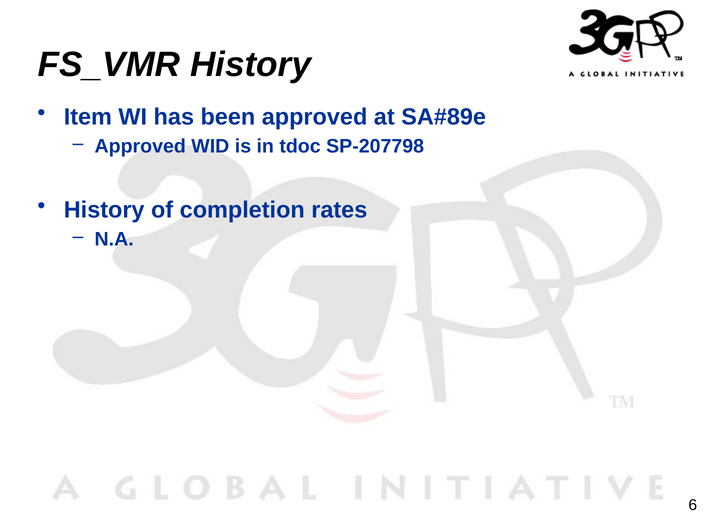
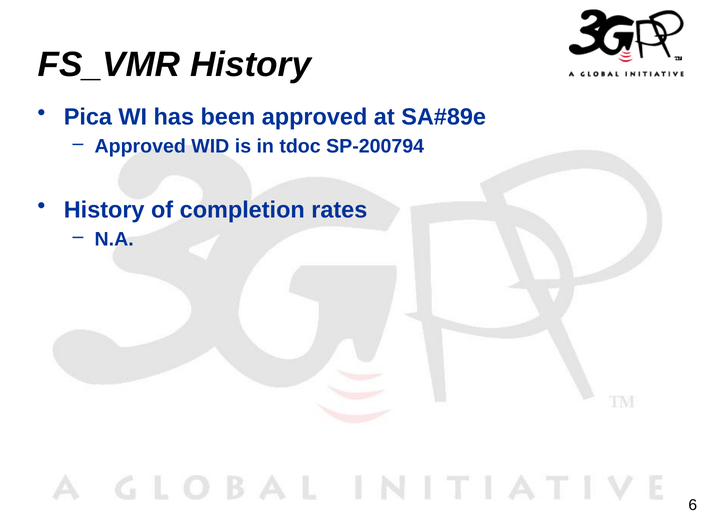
Item: Item -> Pica (88, 117)
SP-207798: SP-207798 -> SP-200794 (375, 146)
